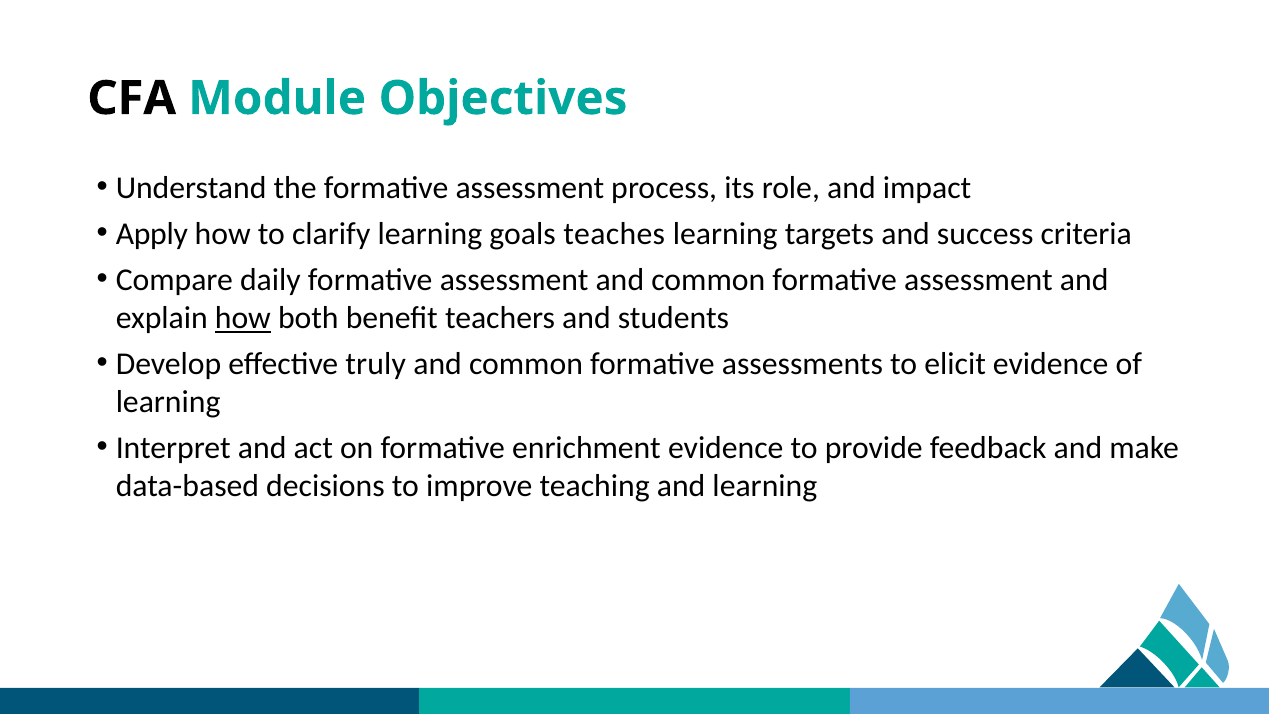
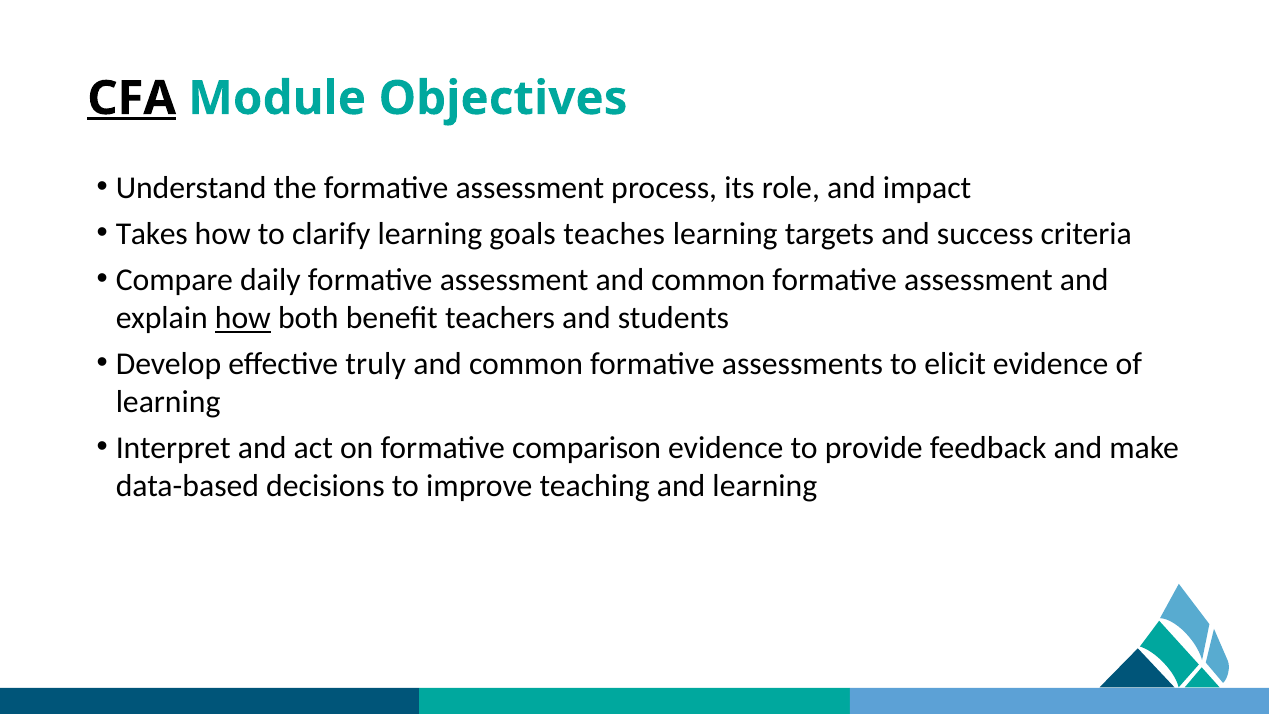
CFA underline: none -> present (132, 98)
Apply: Apply -> Takes (152, 234)
enrichment: enrichment -> comparison (587, 448)
